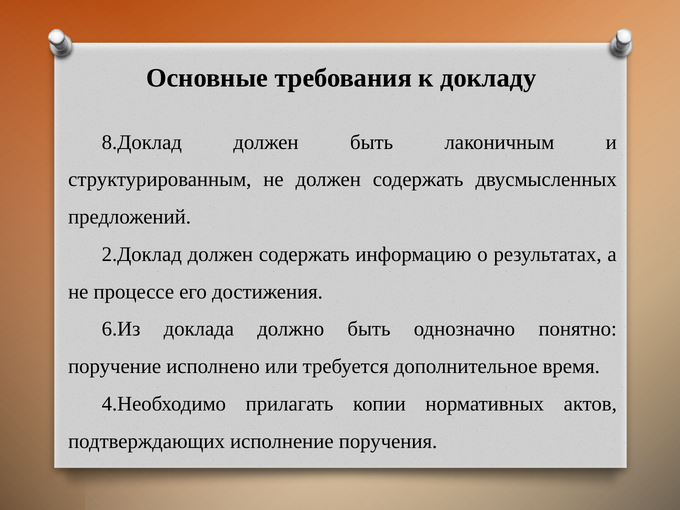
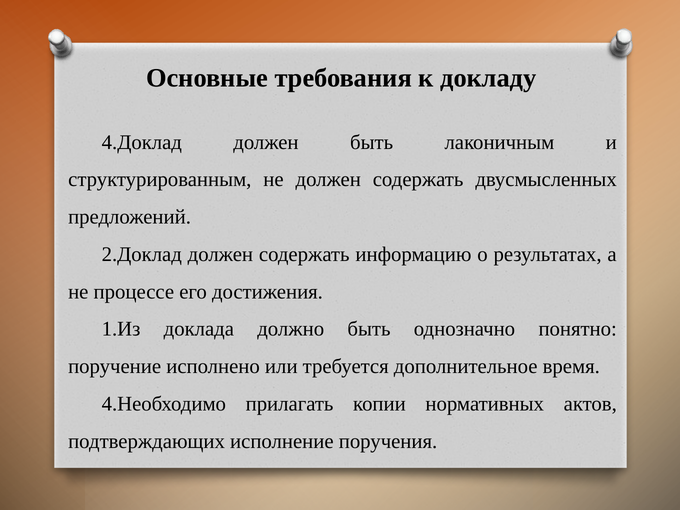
8.Доклад: 8.Доклад -> 4.Доклад (142, 142)
6.Из: 6.Из -> 1.Из (121, 329)
